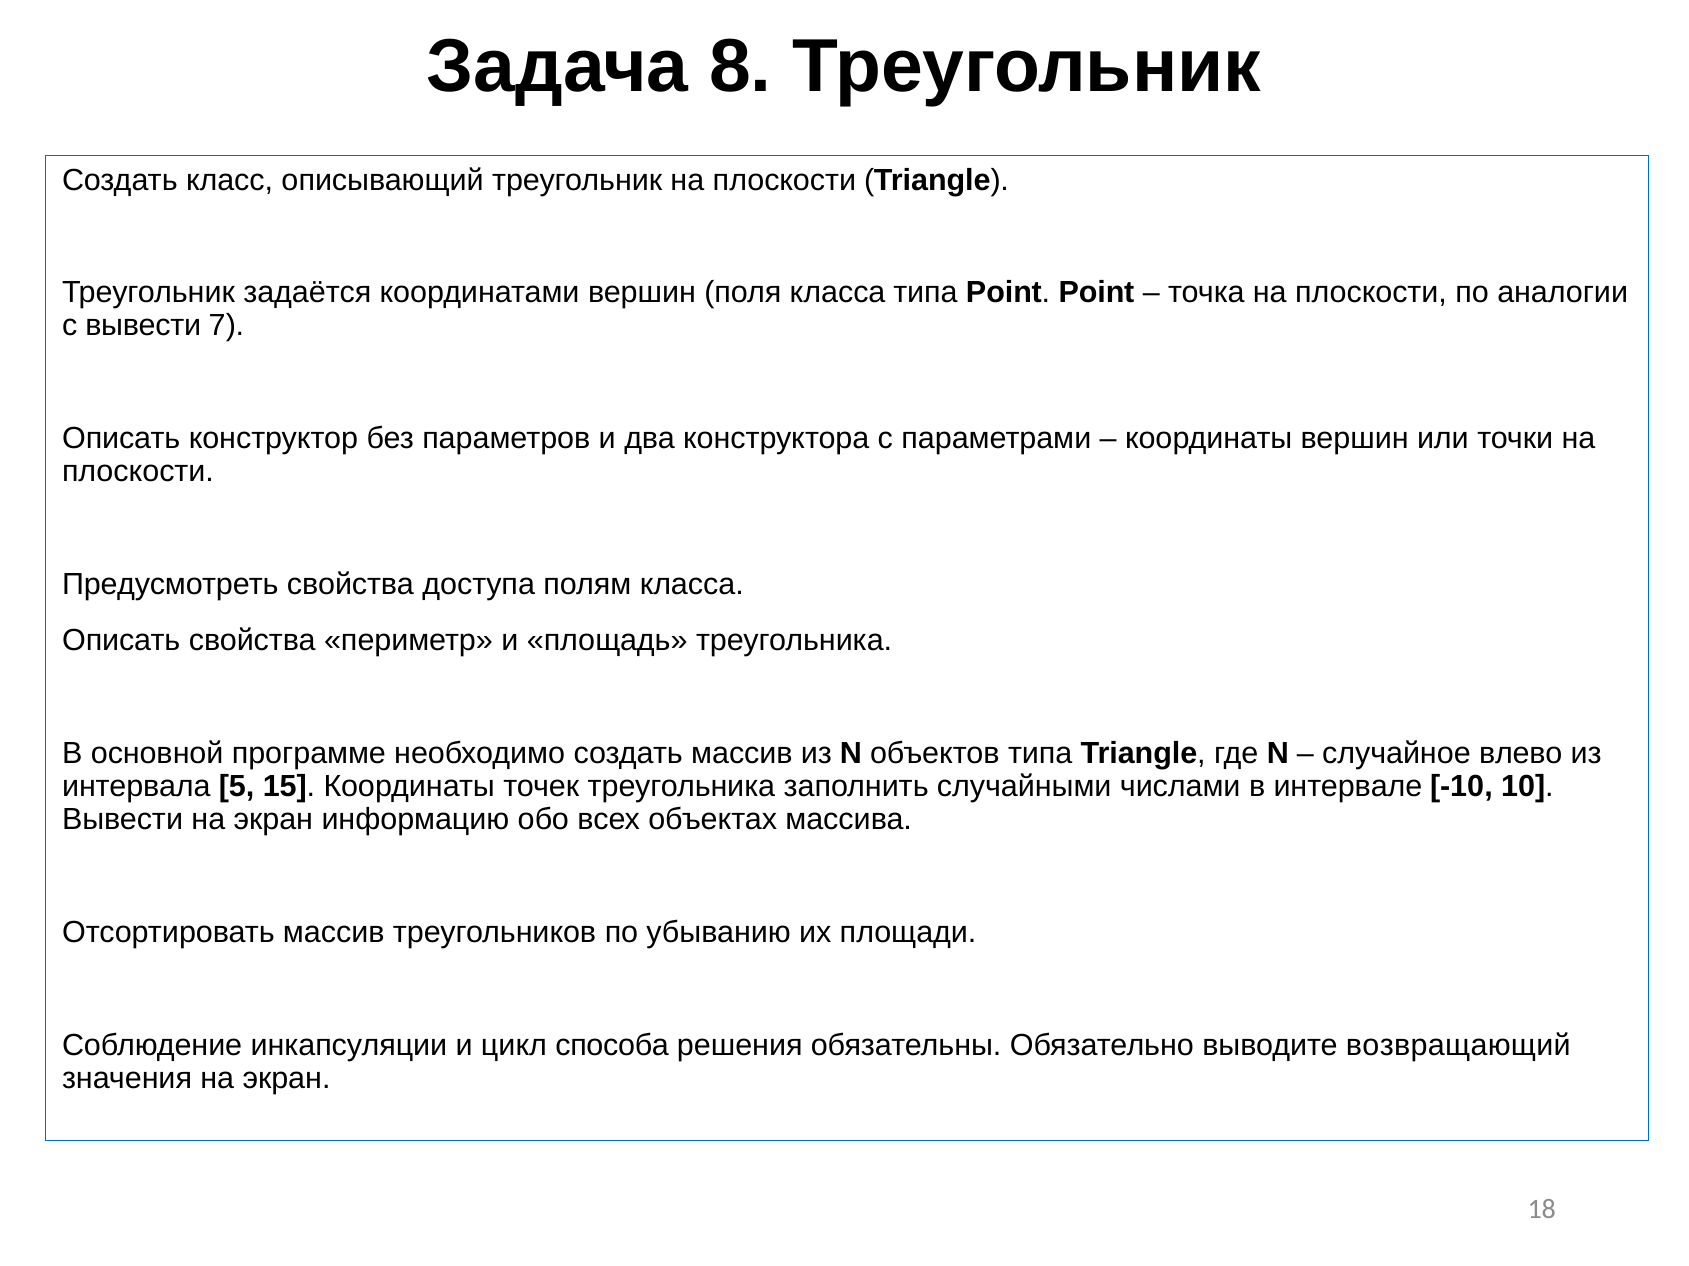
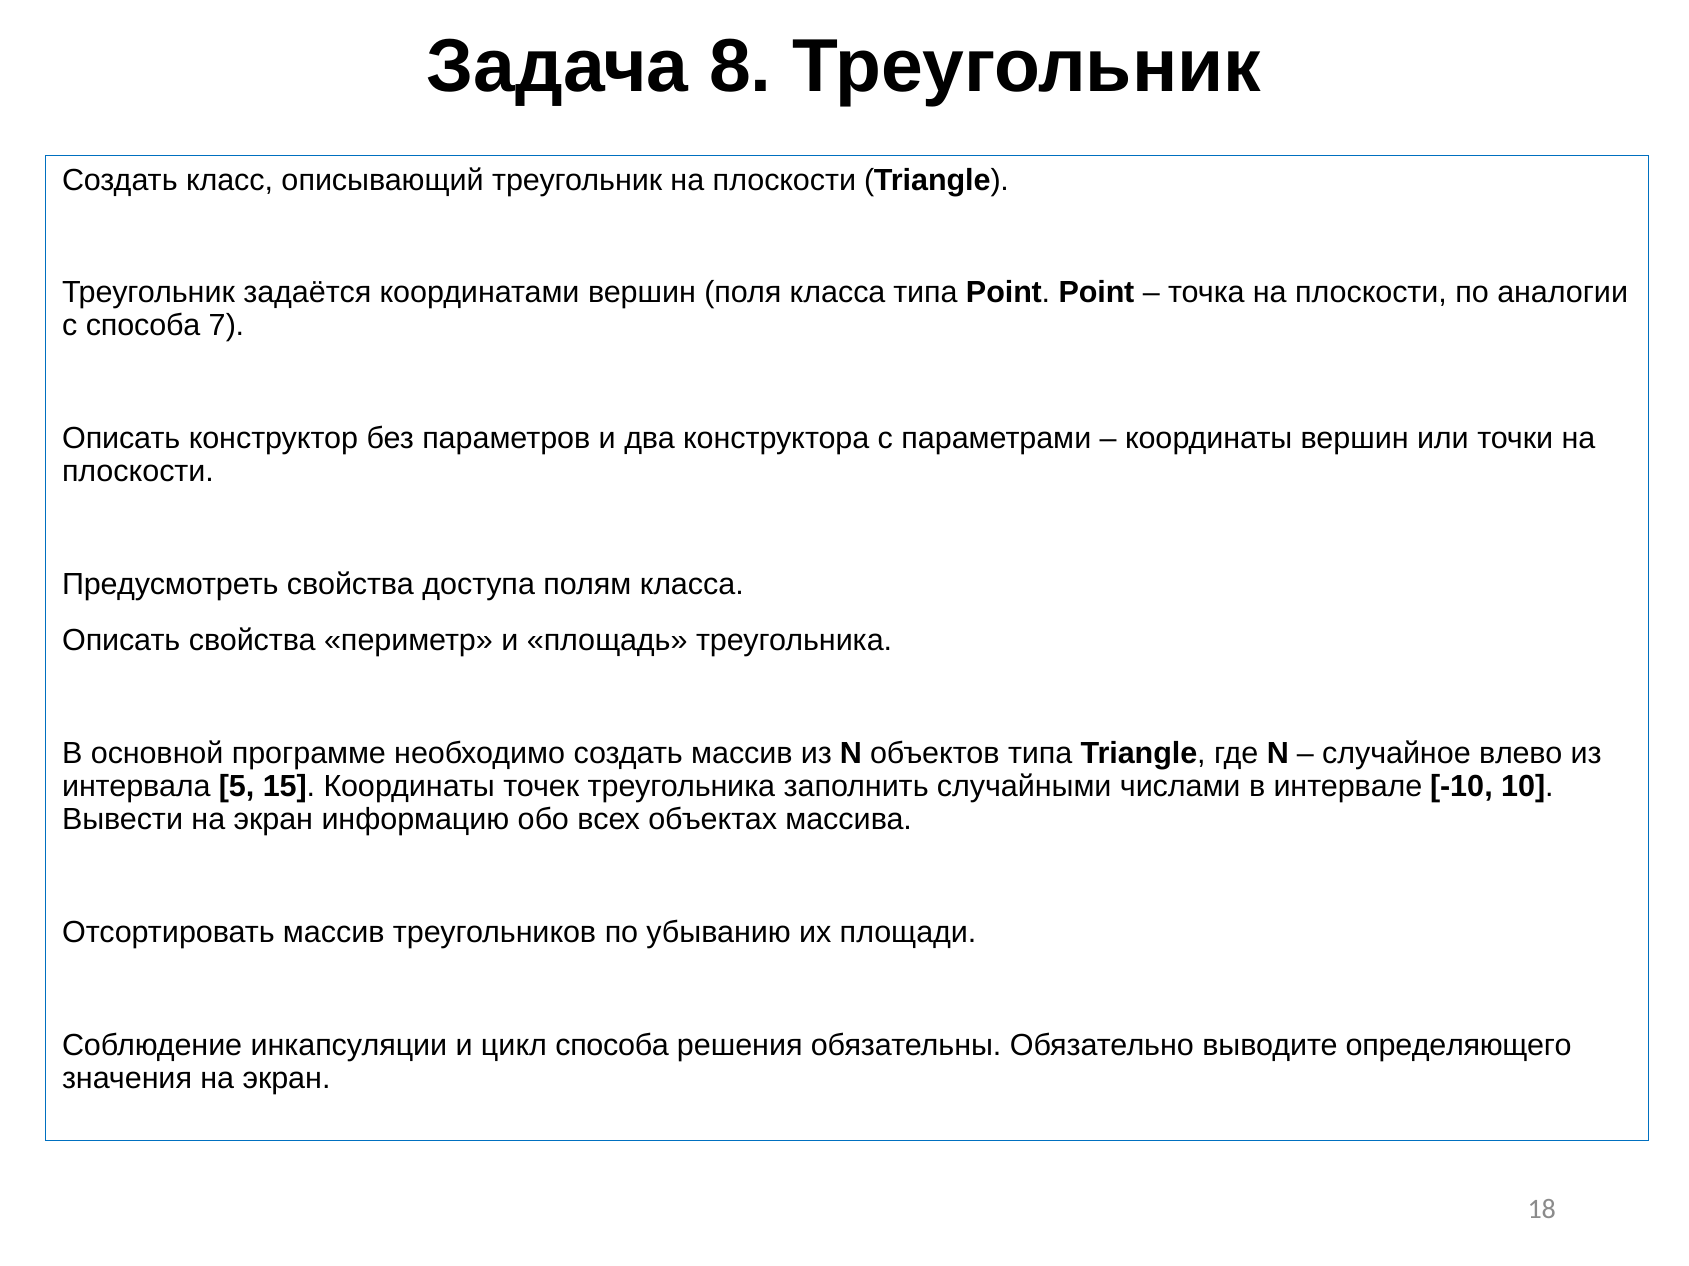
с вывести: вывести -> способа (143, 326)
возвращающий: возвращающий -> определяющего (1459, 1046)
